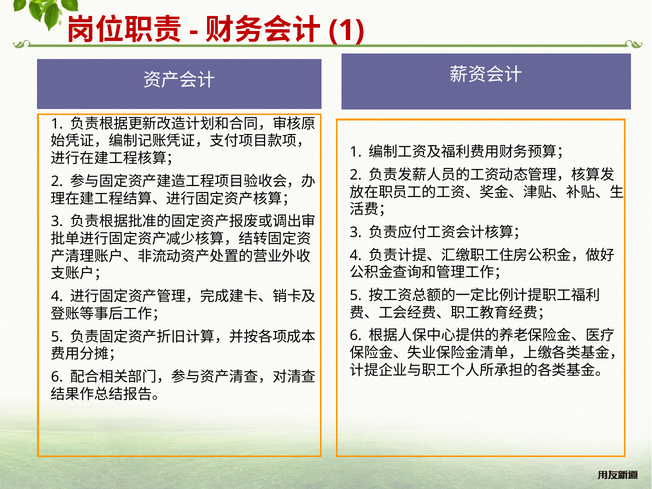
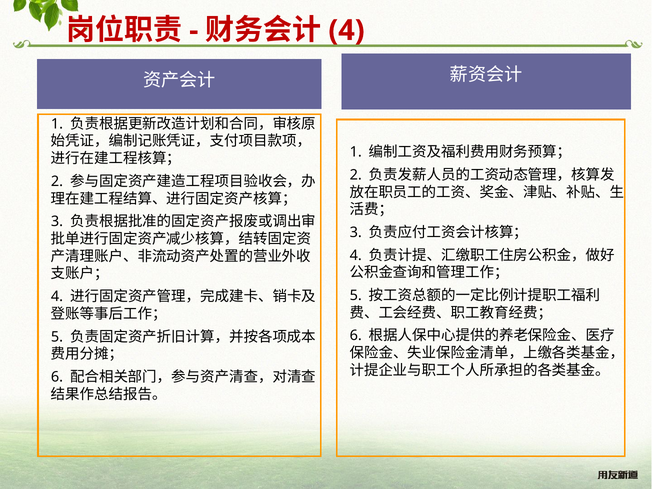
1: 1 -> 4 (346, 30)
